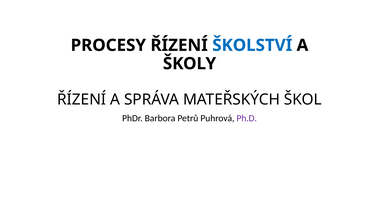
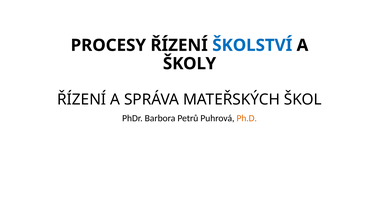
Ph.D colour: purple -> orange (247, 118)
